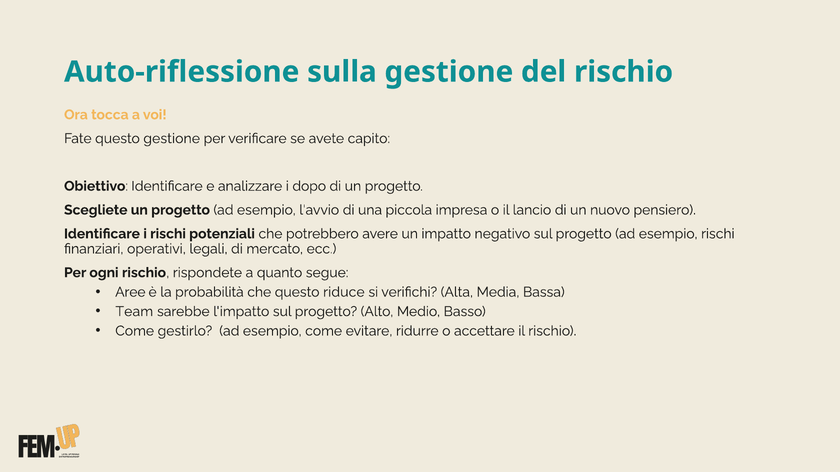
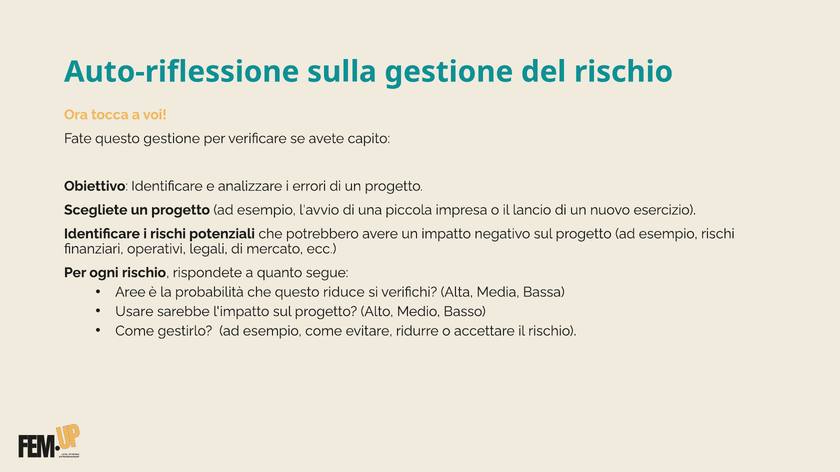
dopo: dopo -> errori (309, 186)
pensiero: pensiero -> esercizio (665, 210)
Team: Team -> Usare (134, 312)
